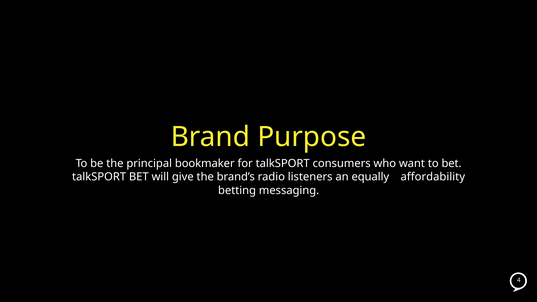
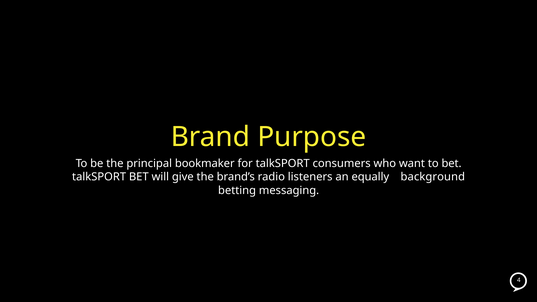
affordability: affordability -> background (433, 177)
